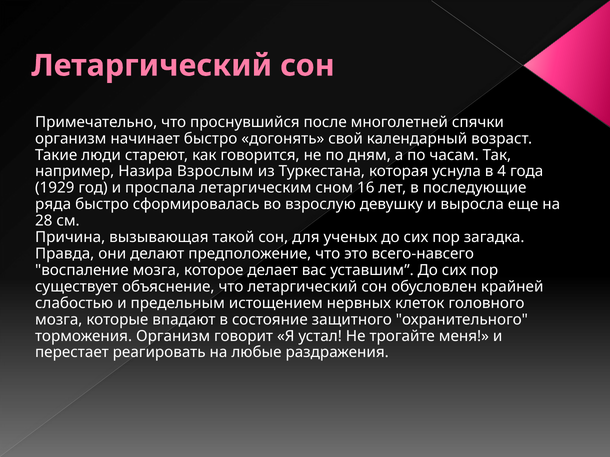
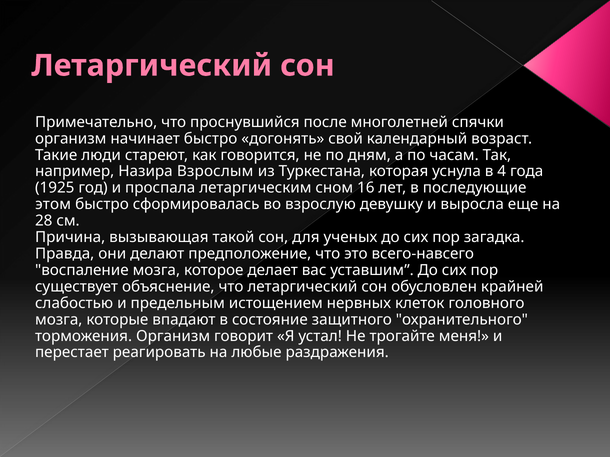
1929: 1929 -> 1925 (55, 188)
ряда: ряда -> этом (53, 205)
